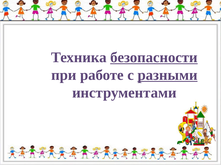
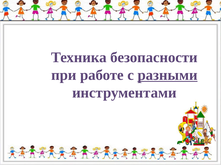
безопасности underline: present -> none (154, 57)
